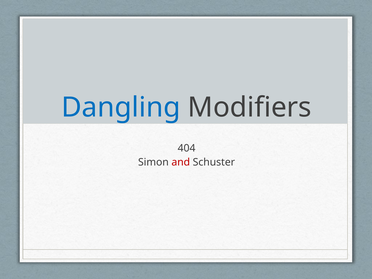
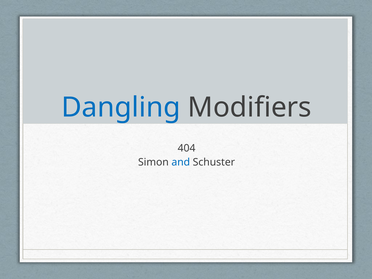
and colour: red -> blue (181, 162)
